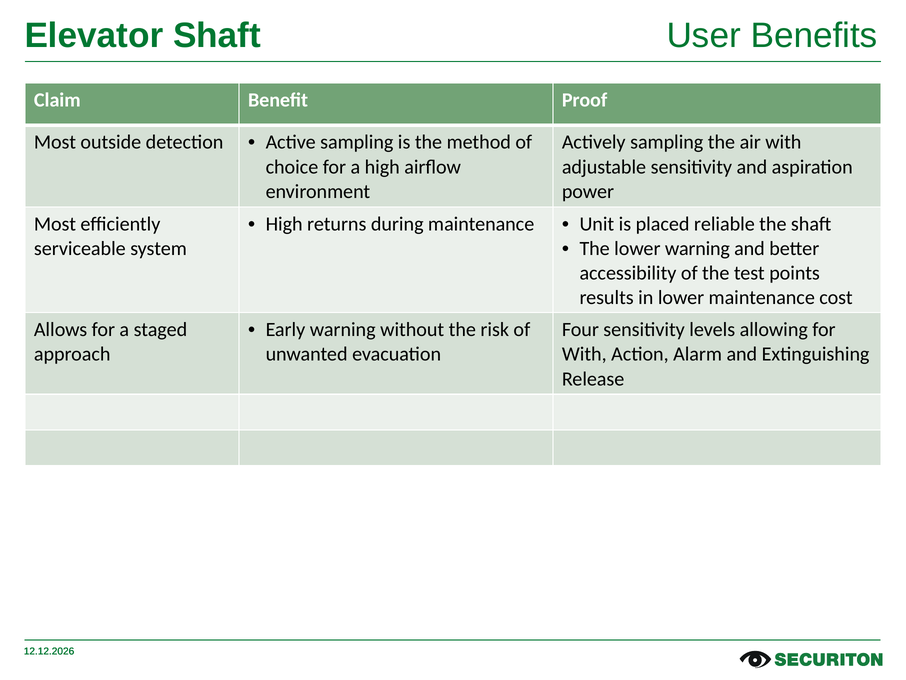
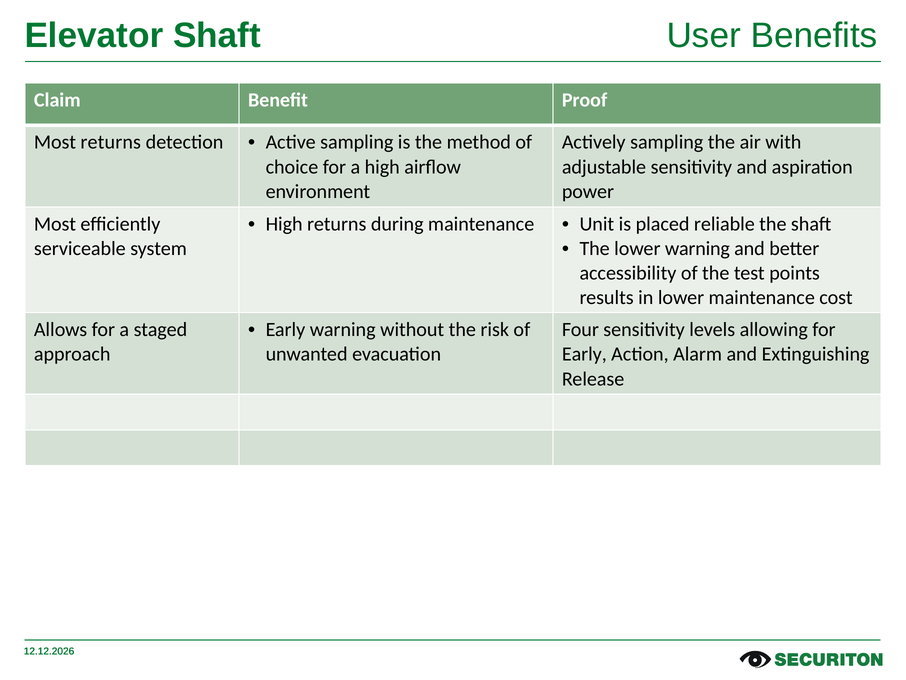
Most outside: outside -> returns (111, 142)
With: With -> Early (584, 354)
